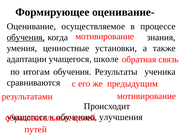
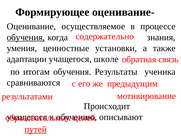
мотивирование: мотивирование -> содержательно (105, 36)
улучшения: улучшения -> описывают (121, 117)
путей underline: none -> present (36, 129)
